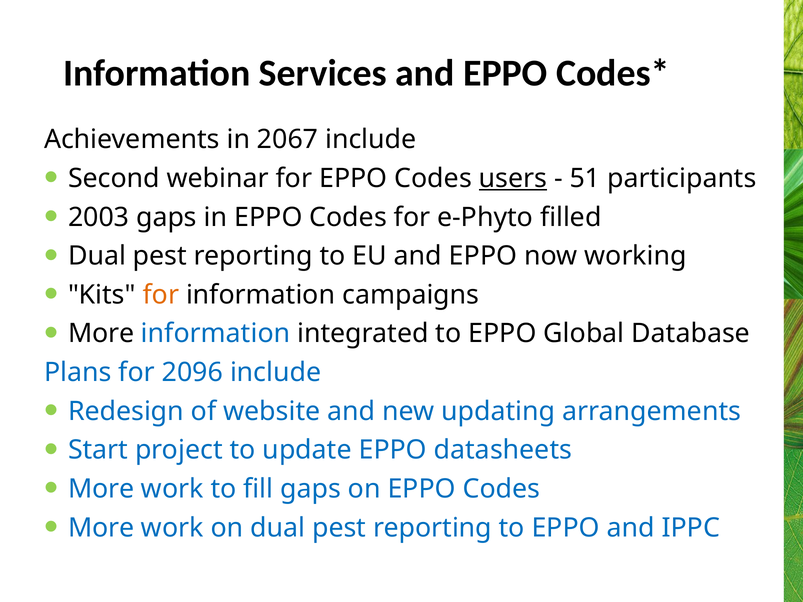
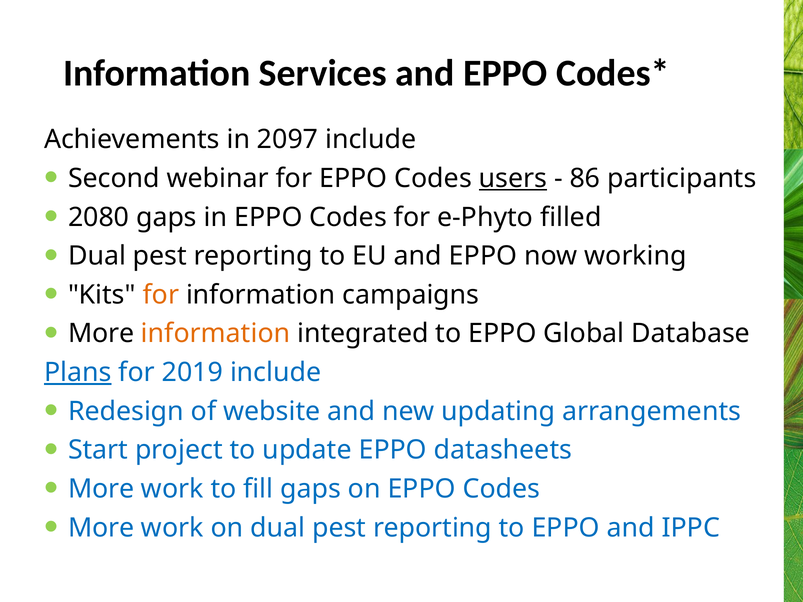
2067: 2067 -> 2097 (288, 140)
51: 51 -> 86 (585, 179)
2003: 2003 -> 2080 (99, 217)
information colour: blue -> orange (216, 334)
Plans underline: none -> present (78, 373)
2096: 2096 -> 2019 (192, 373)
